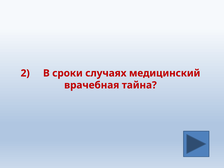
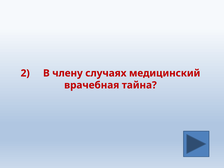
сроки: сроки -> члену (67, 73)
